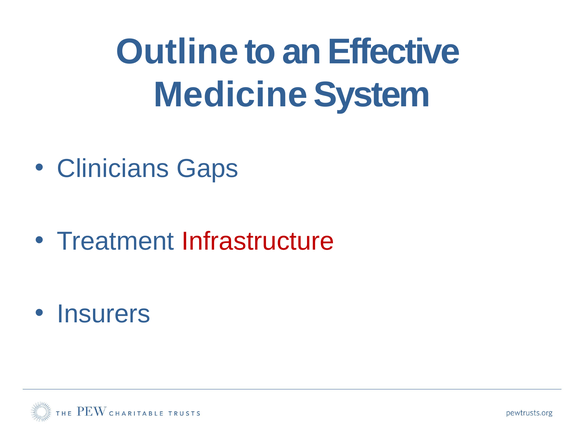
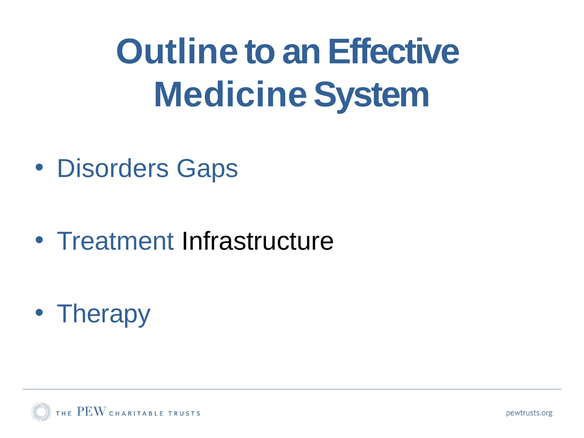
Clinicians: Clinicians -> Disorders (113, 169)
Infrastructure colour: red -> black (258, 241)
Insurers: Insurers -> Therapy (104, 314)
